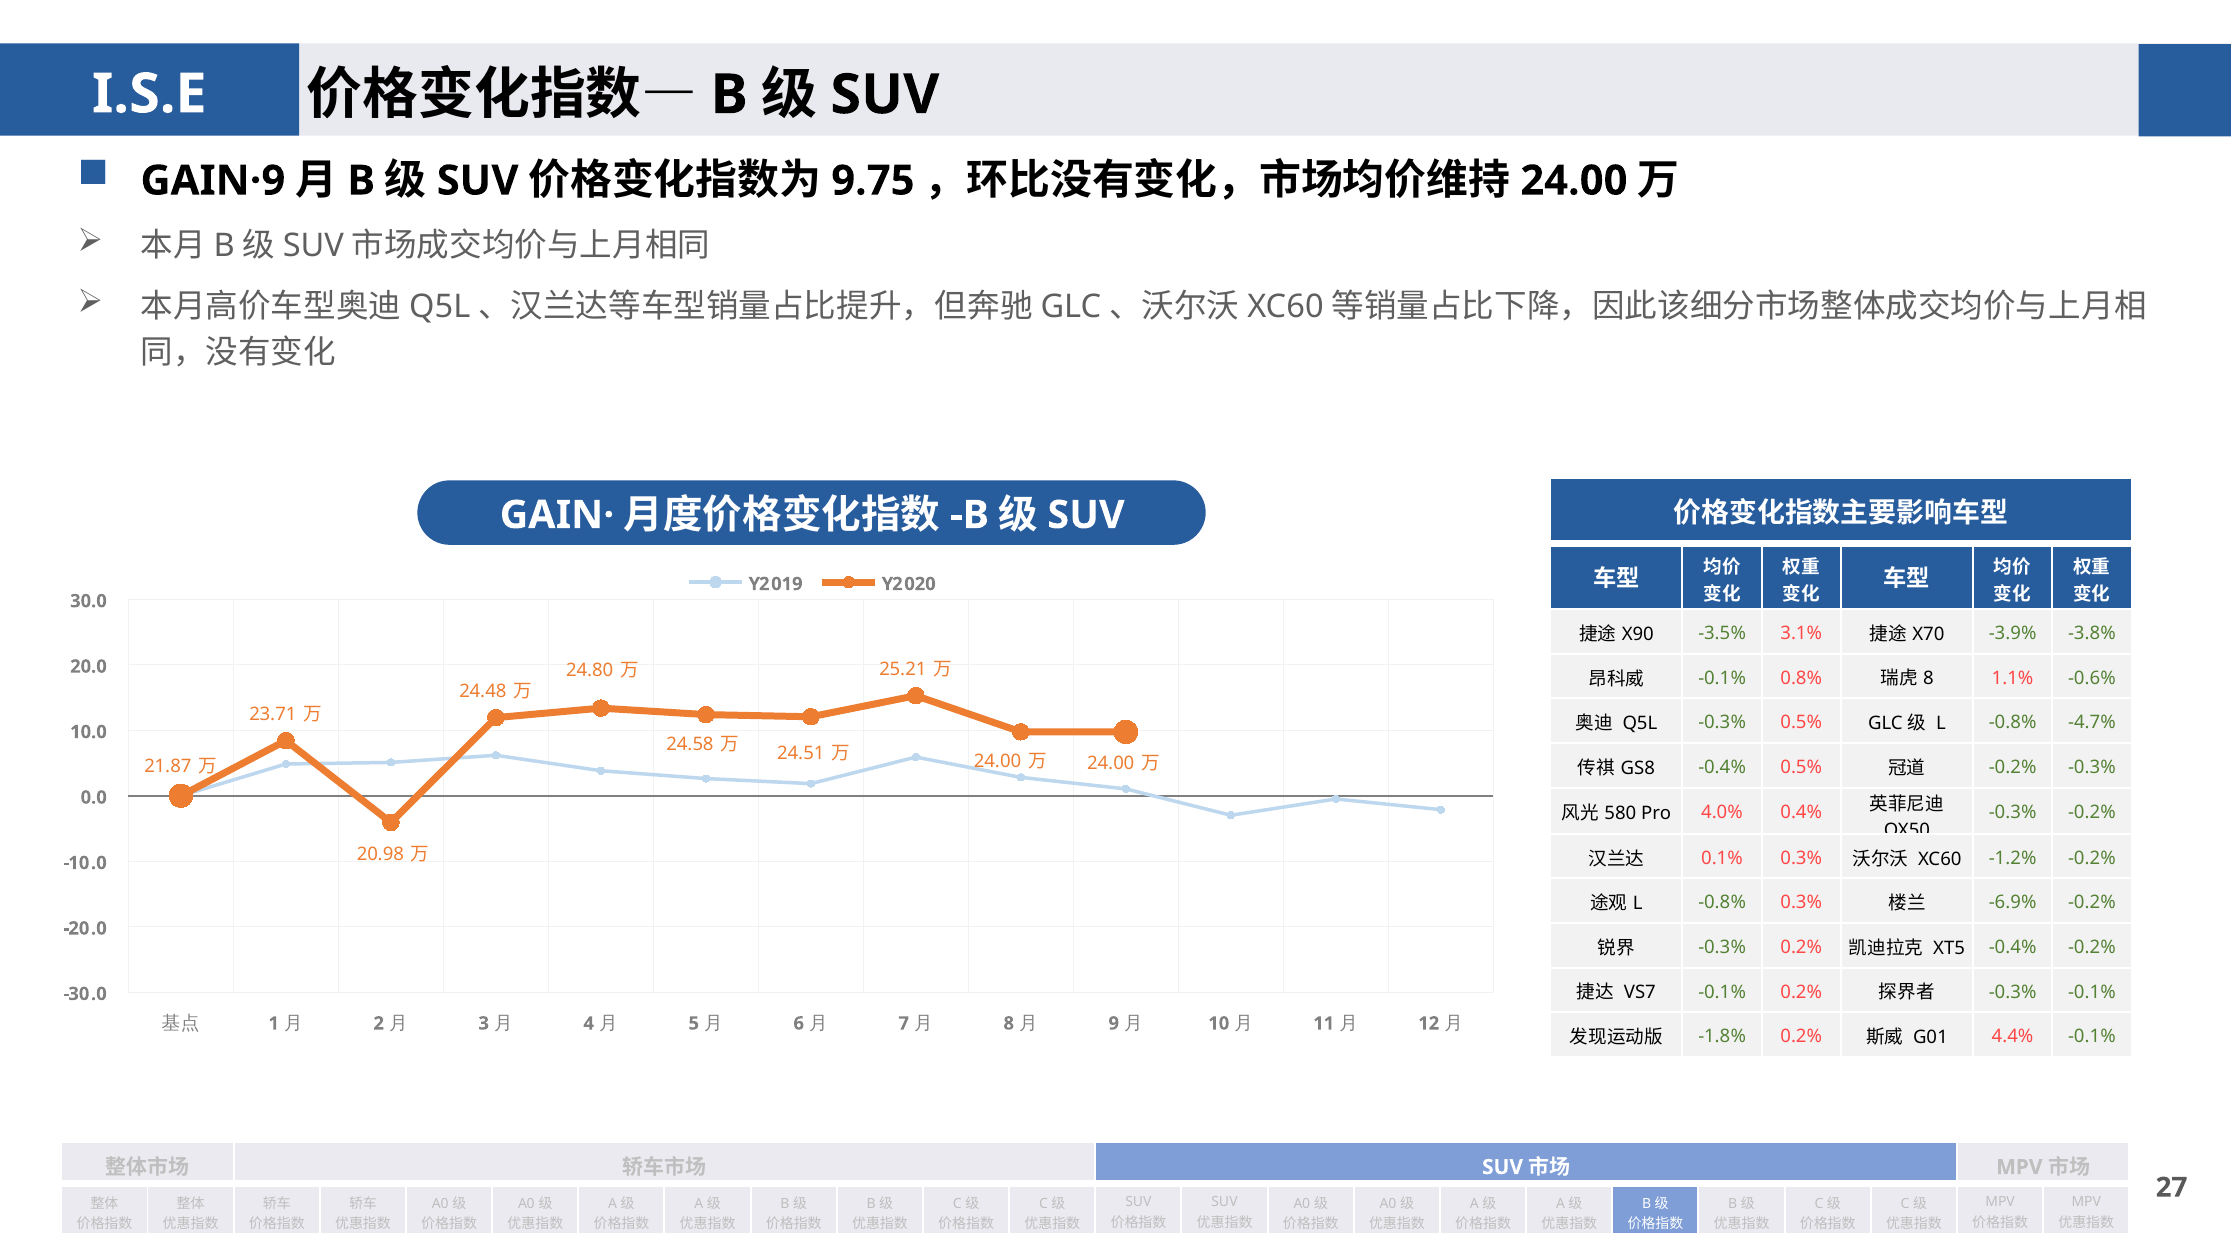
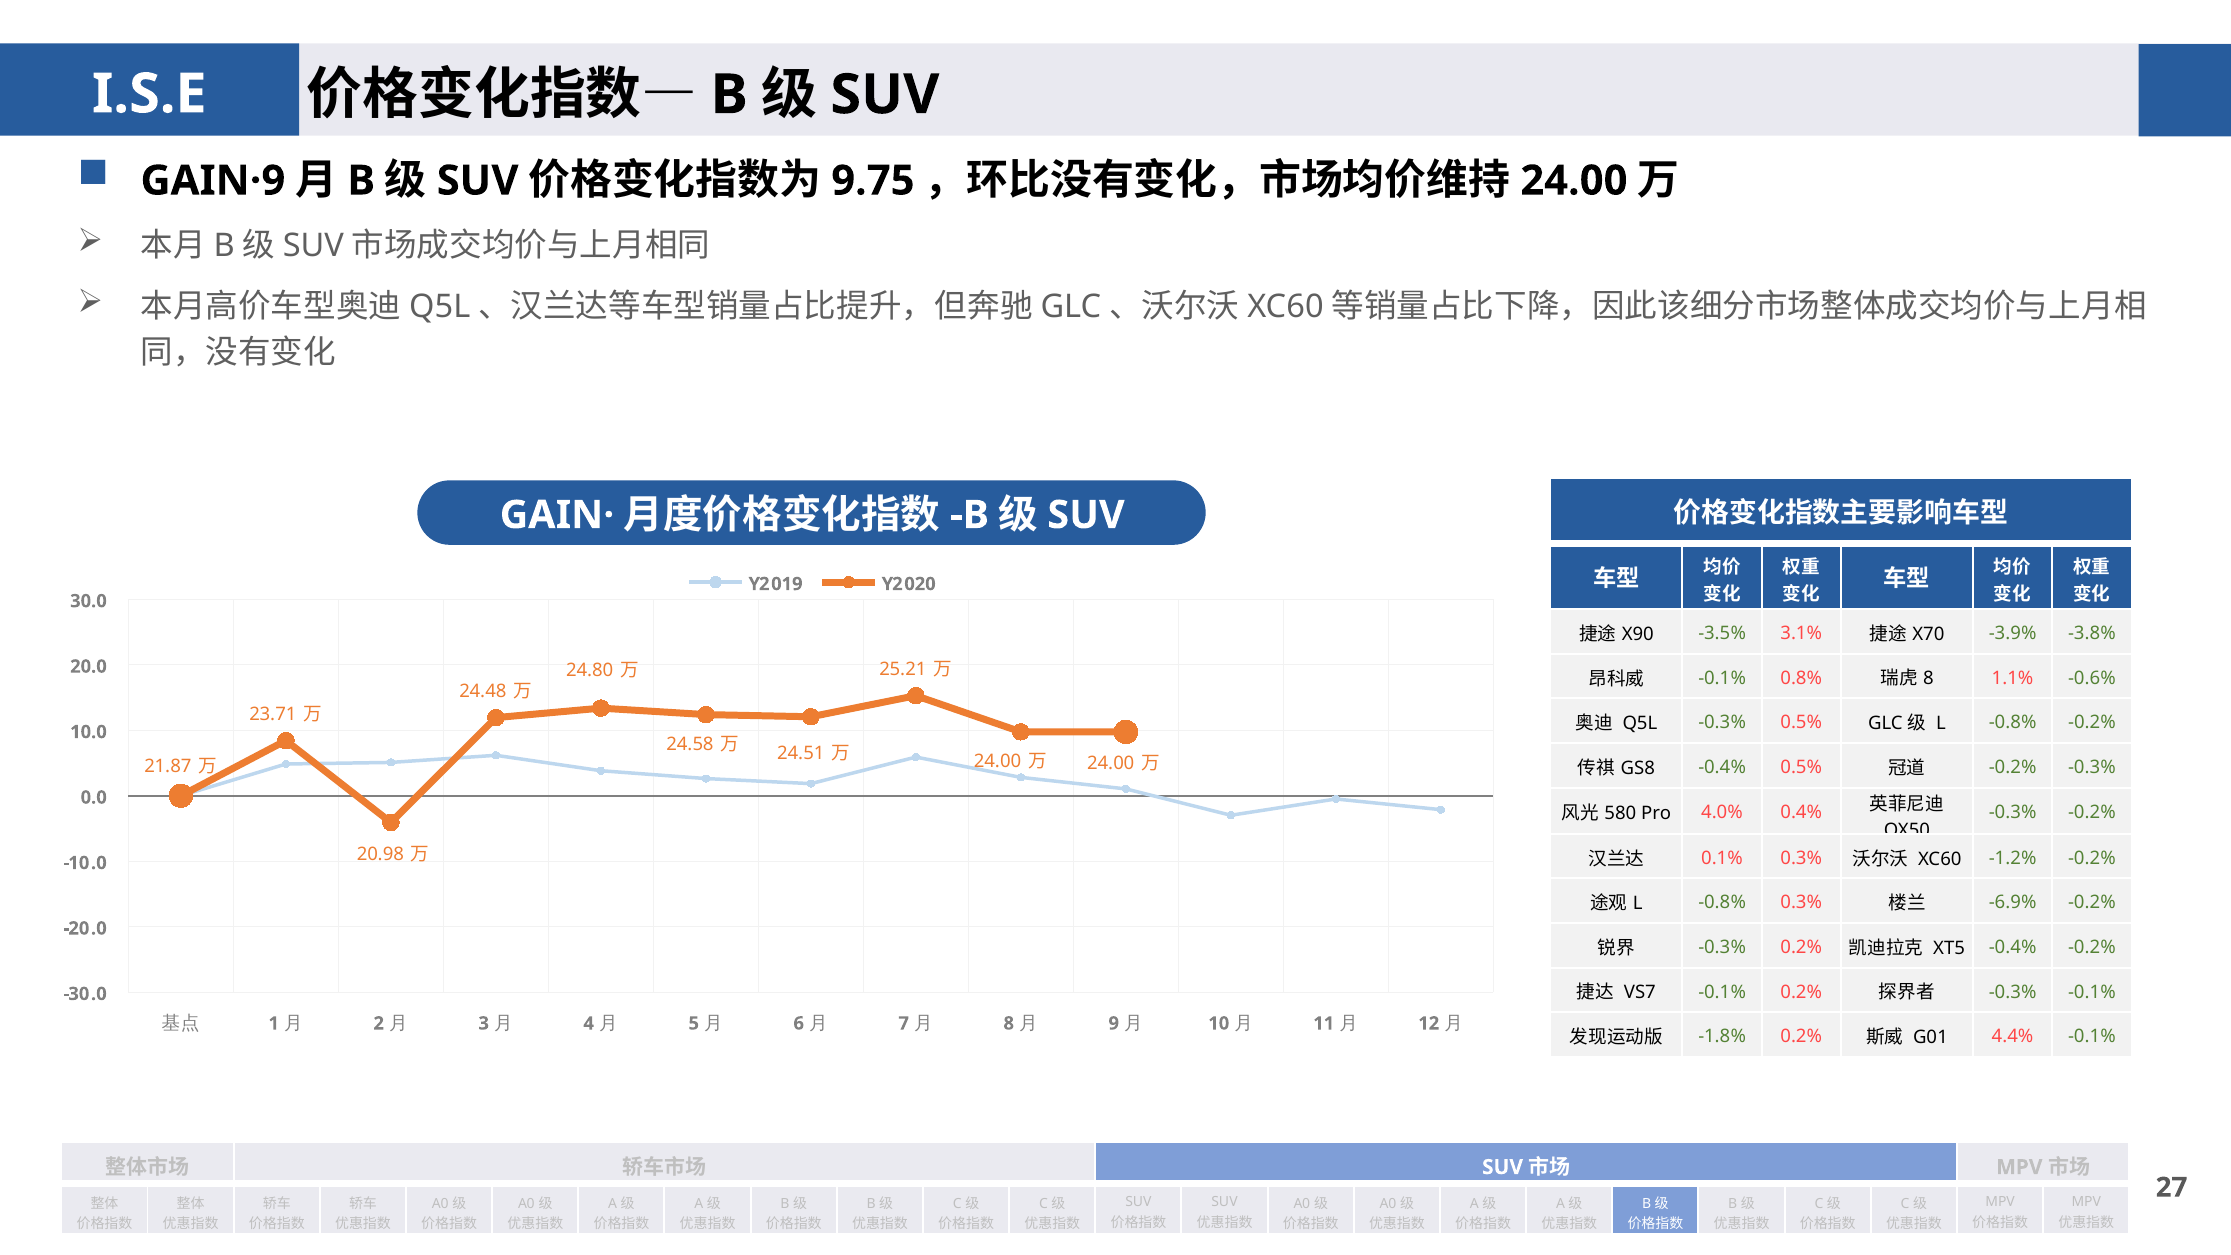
-0.8% -4.7%: -4.7% -> -0.2% (2092, 723)
